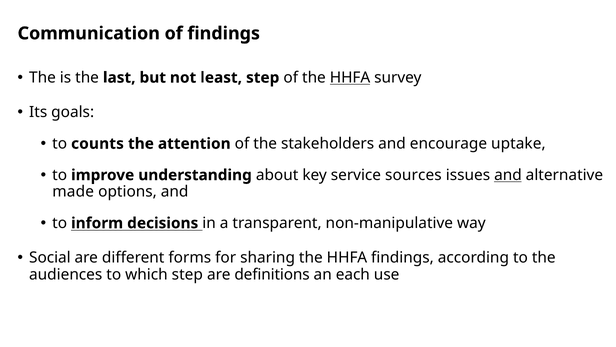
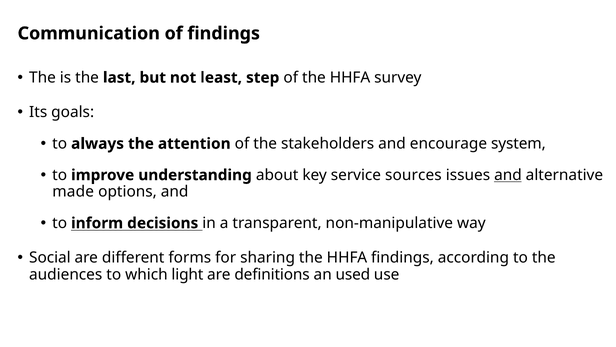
HHFA underline: present -> none (350, 78)
counts: counts -> always (98, 143)
uptake: uptake -> system (518, 143)
which step: step -> light (187, 274)
each: each -> used (353, 274)
